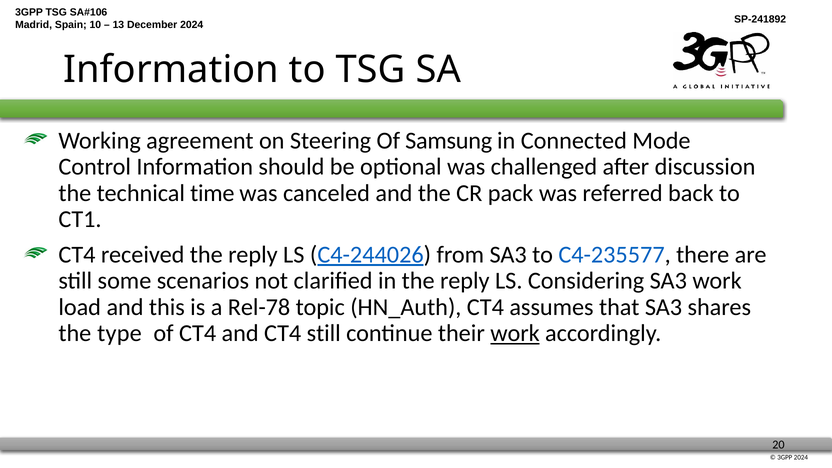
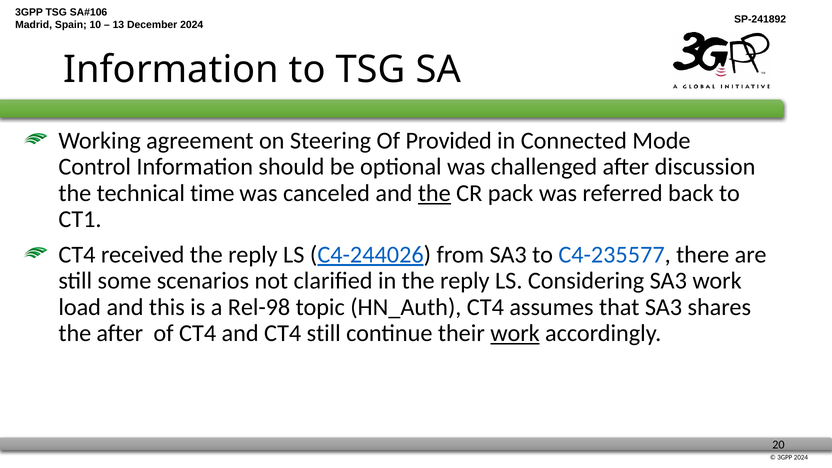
Samsung: Samsung -> Provided (449, 141)
the underline: none -> present (434, 193)
Rel-78: Rel-78 -> Rel-98 (259, 307)
the type: type -> after (120, 333)
